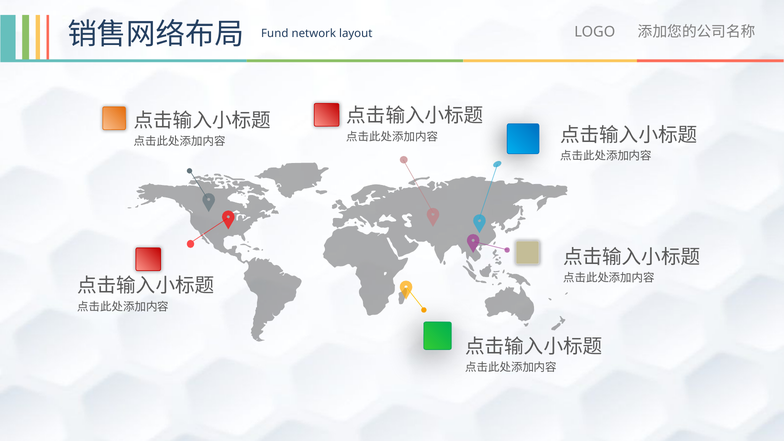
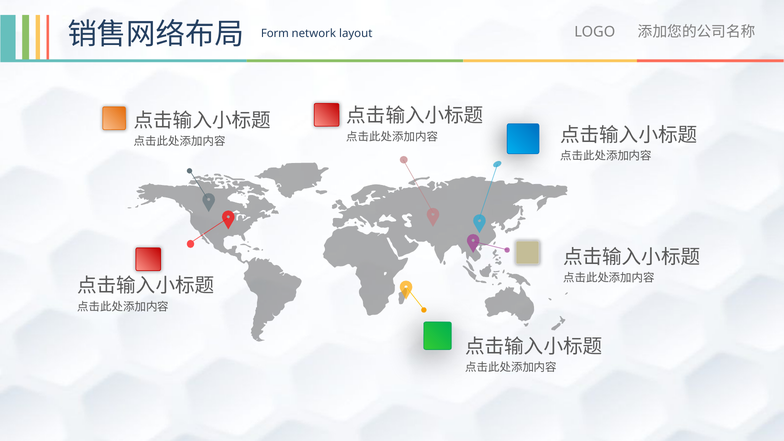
Fund: Fund -> Form (275, 33)
